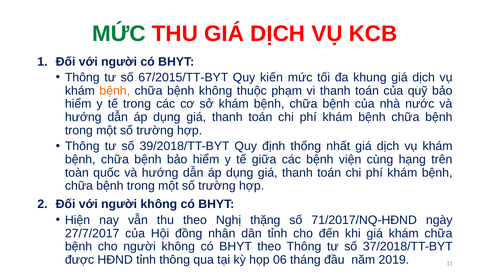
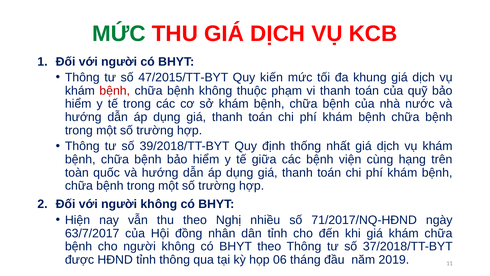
67/2015/TT-BYT: 67/2015/TT-BYT -> 47/2015/TT-BYT (183, 77)
bệnh colour: orange -> red (115, 91)
thặng: thặng -> nhiều (265, 220)
27/7/2017: 27/7/2017 -> 63/7/2017 (92, 233)
